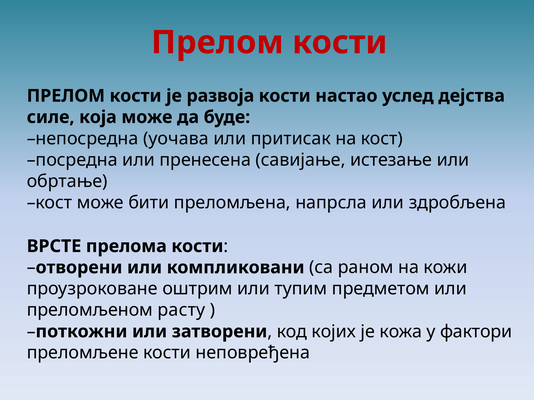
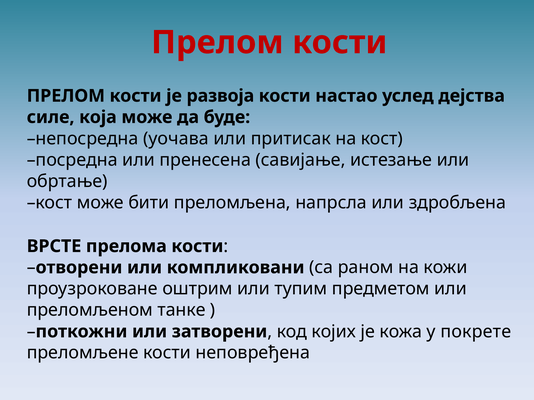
расту: расту -> танке (182, 310)
фактори: фактори -> покрете (476, 332)
